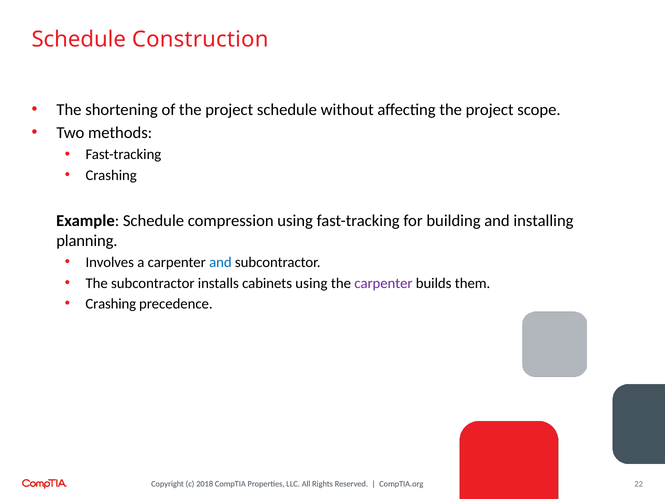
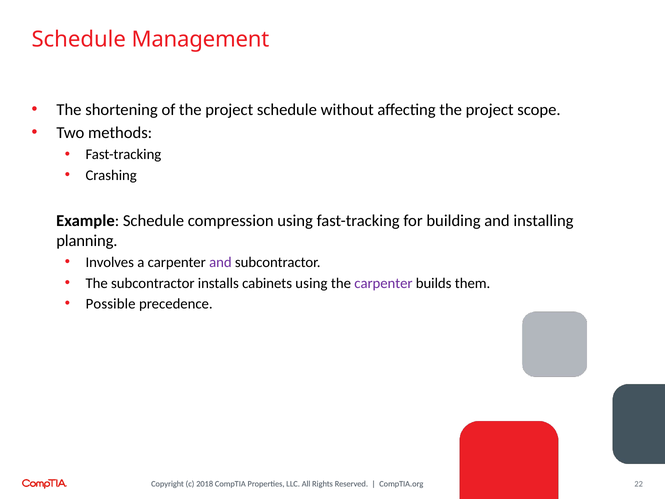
Construction: Construction -> Management (200, 40)
and colour: blue -> purple (220, 262)
Crashing: Crashing -> Possible (111, 304)
